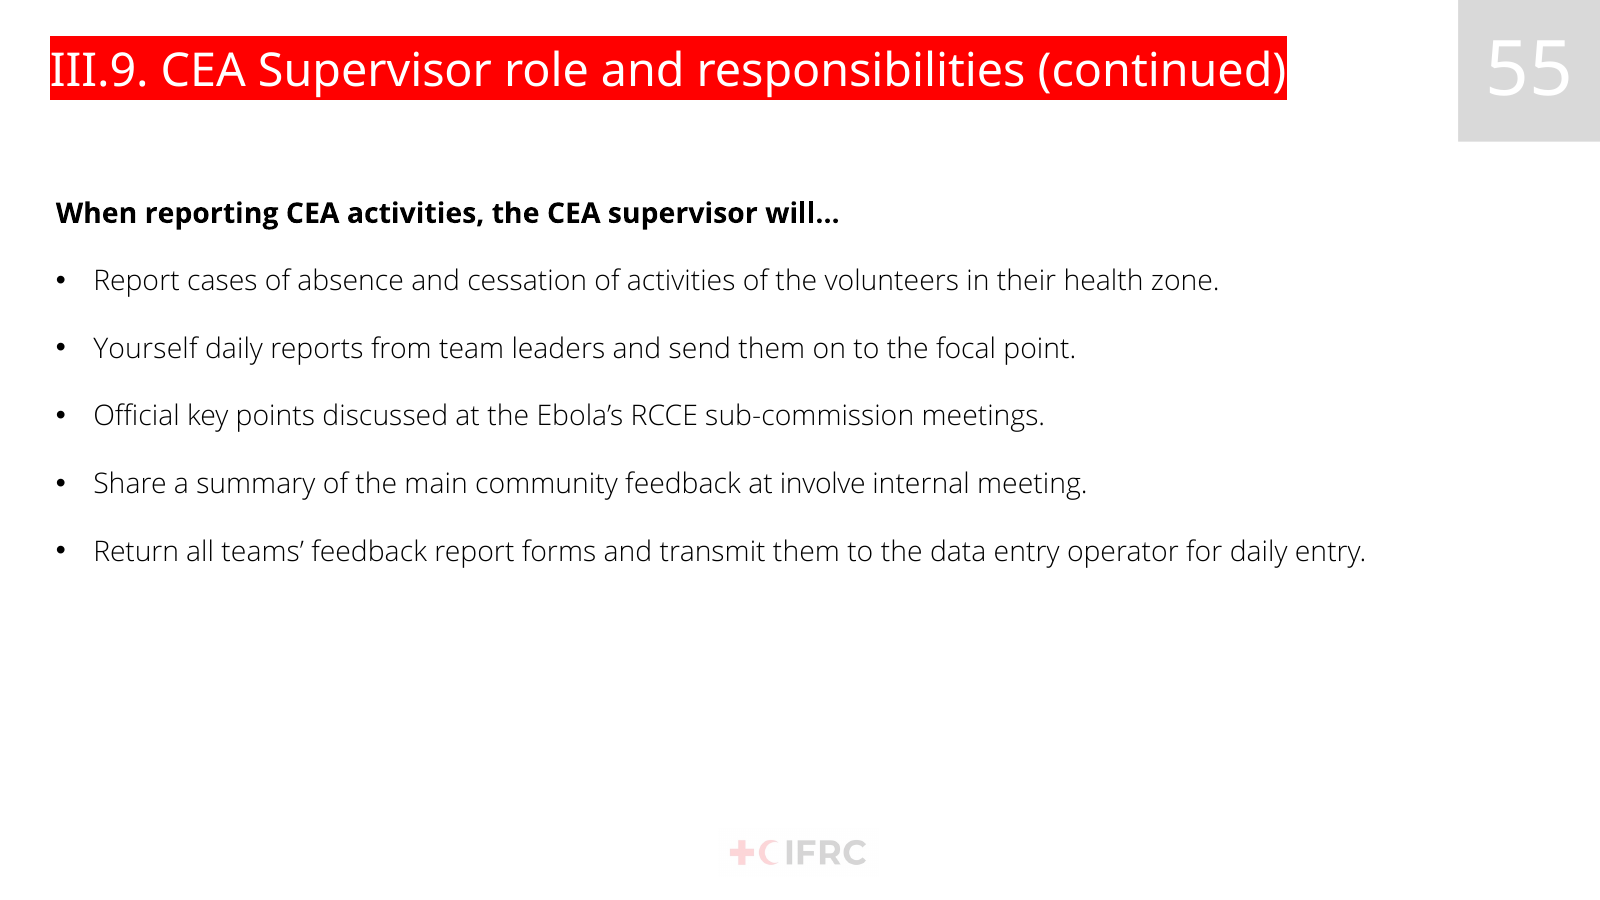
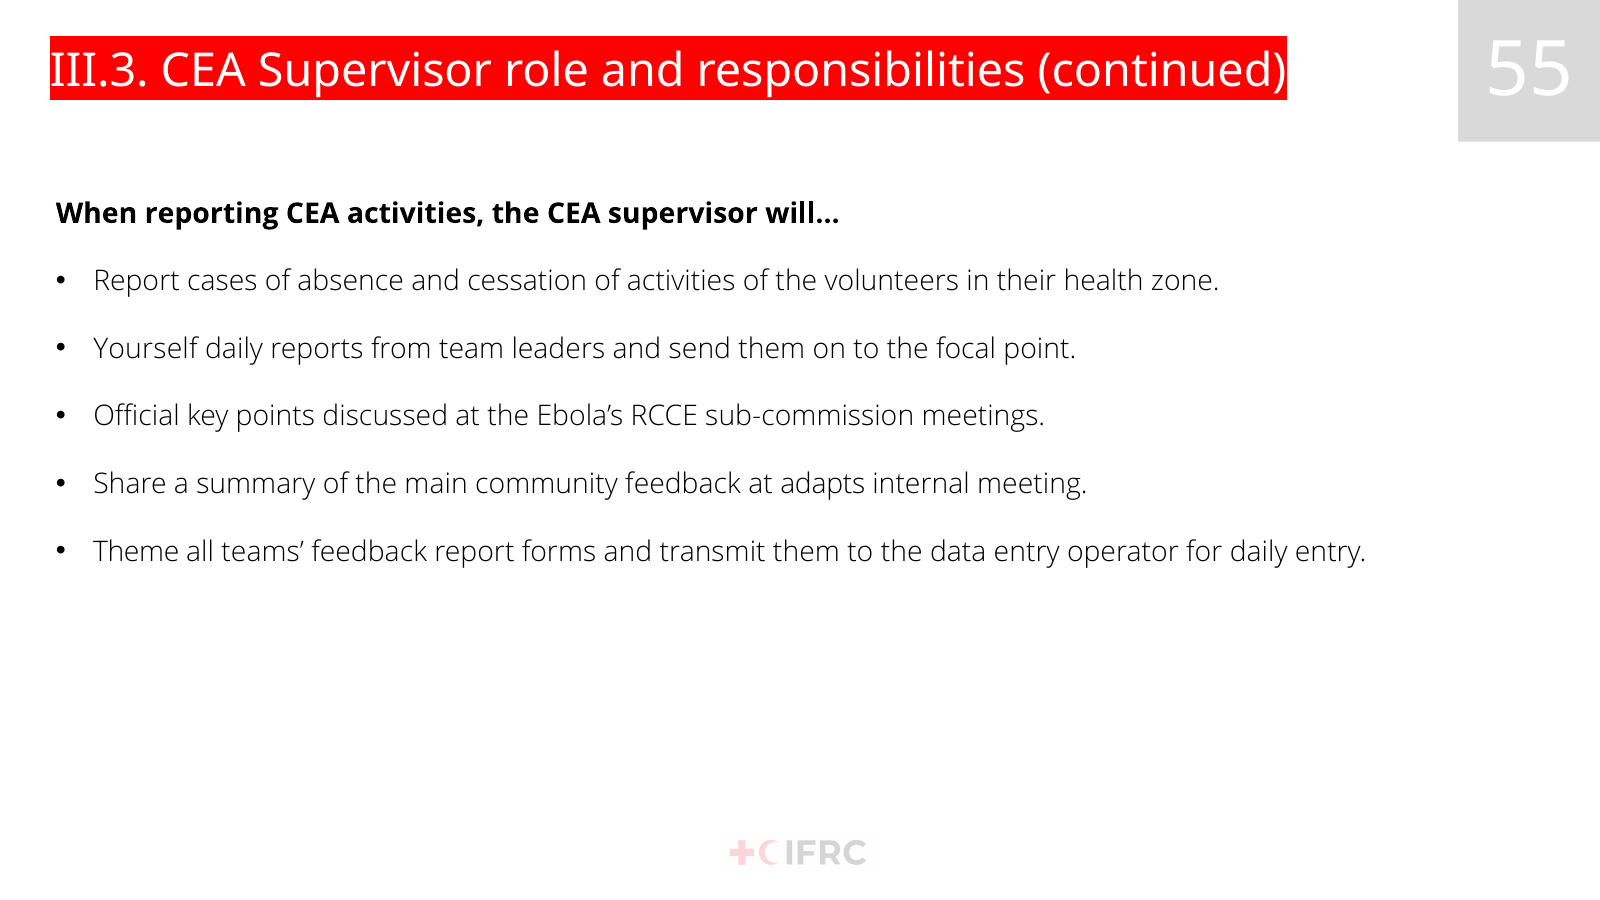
III.9: III.9 -> III.3 (99, 71)
involve: involve -> adapts (823, 484)
Return: Return -> Theme (136, 552)
